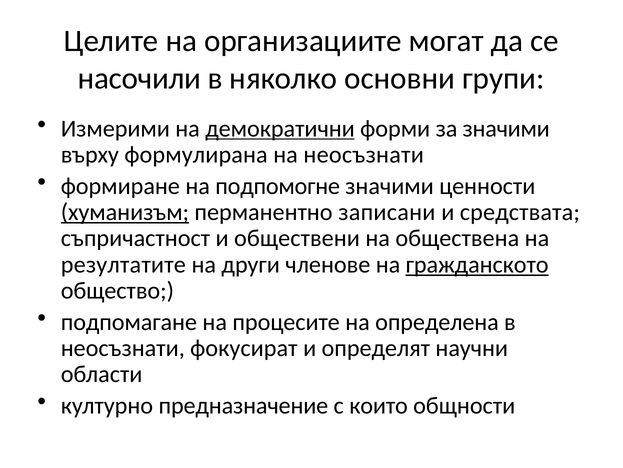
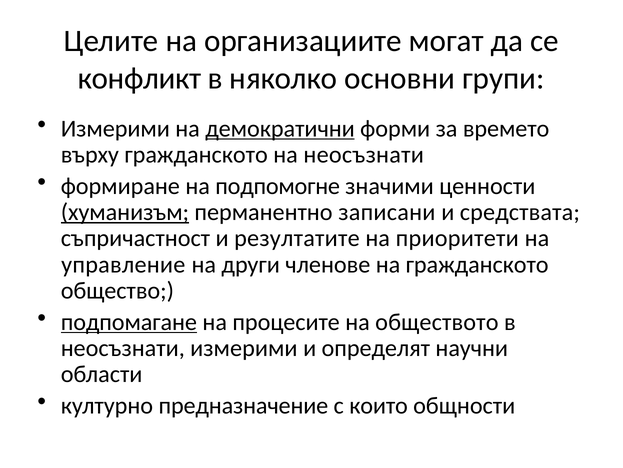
насочили: насочили -> конфликт (140, 79)
за значими: значими -> времето (506, 128)
върху формулирана: формулирана -> гражданското (196, 155)
обществени: обществени -> резултатите (297, 238)
обществена: обществена -> приоритети (457, 238)
резултатите: резултатите -> управление (123, 264)
гражданското underline: present -> none (477, 264)
подпомагане underline: none -> present (129, 322)
определена: определена -> обществото (437, 322)
неосъзнати фокусират: фокусират -> измерими (244, 348)
